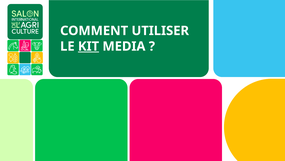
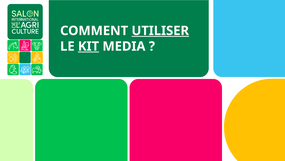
UTILISER underline: none -> present (160, 31)
